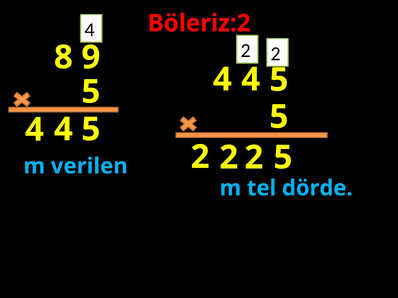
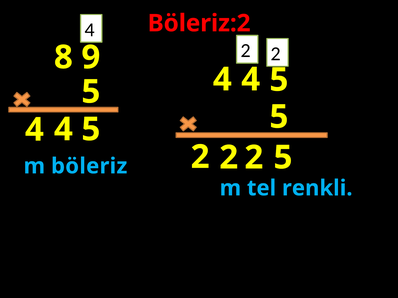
verilen: verilen -> böleriz (89, 166)
dörde: dörde -> renkli (317, 188)
